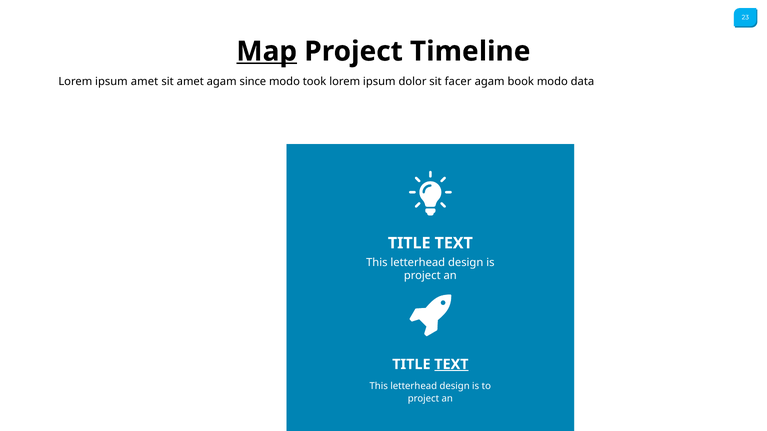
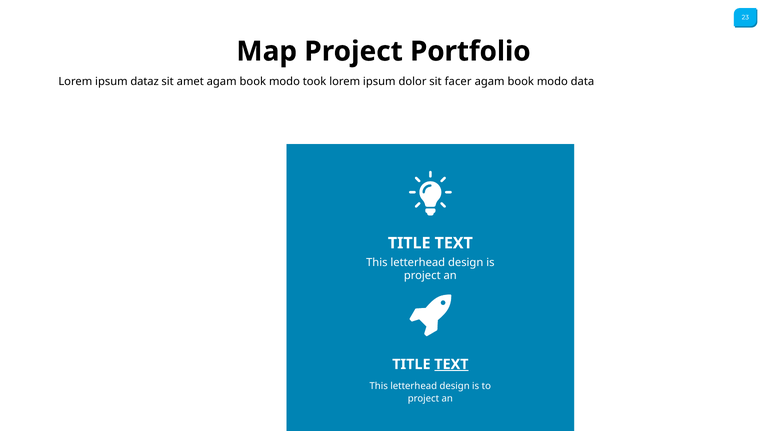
Map underline: present -> none (267, 51)
Timeline: Timeline -> Portfolio (470, 51)
ipsum amet: amet -> dataz (145, 82)
amet agam since: since -> book (253, 82)
